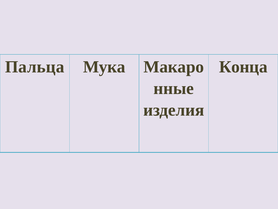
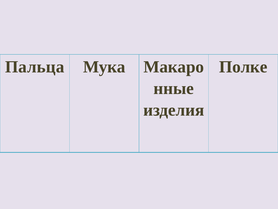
Конца: Конца -> Полке (243, 67)
